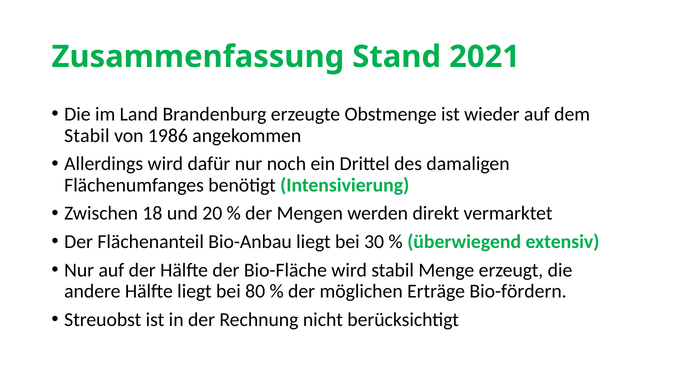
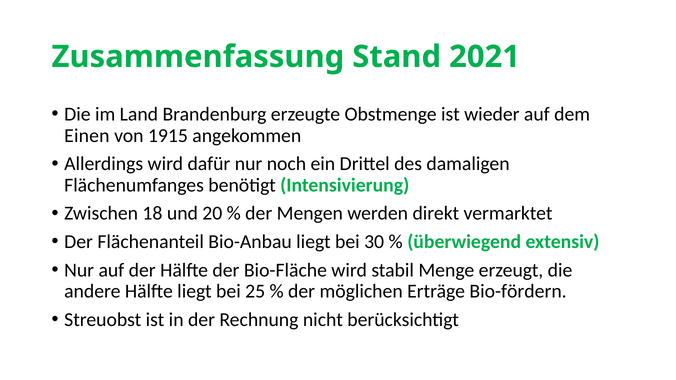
Stabil: Stabil -> Einen (87, 136)
1986: 1986 -> 1915 (168, 136)
80: 80 -> 25 (255, 292)
